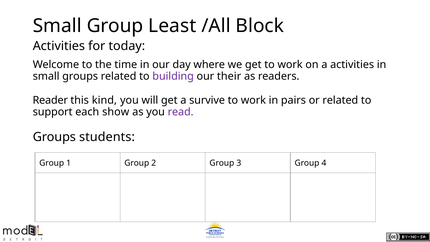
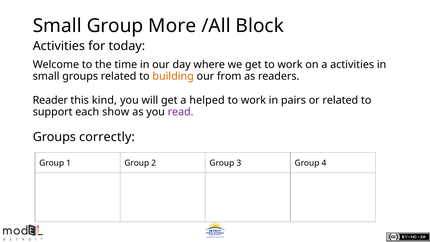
Least: Least -> More (172, 26)
building colour: purple -> orange (173, 76)
their: their -> from (229, 76)
survive: survive -> helped (207, 100)
students: students -> correctly (107, 137)
